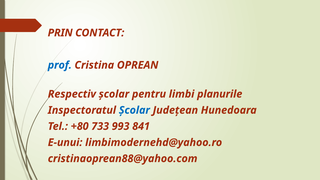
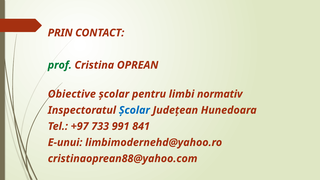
prof colour: blue -> green (60, 65)
Respectiv: Respectiv -> Obiective (72, 94)
planurile: planurile -> normativ (220, 94)
+80: +80 -> +97 (80, 126)
993: 993 -> 991 (121, 126)
